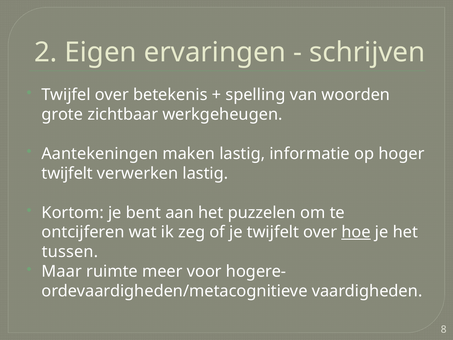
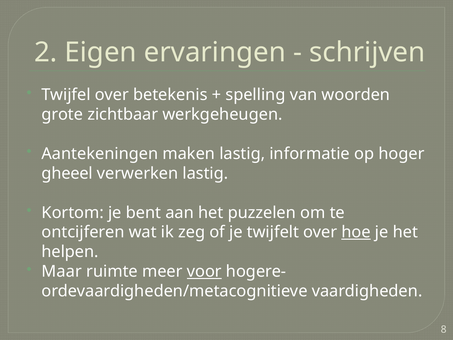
twijfelt: twijfelt -> gheeel (67, 173)
tussen: tussen -> helpen (70, 252)
voor underline: none -> present (204, 271)
